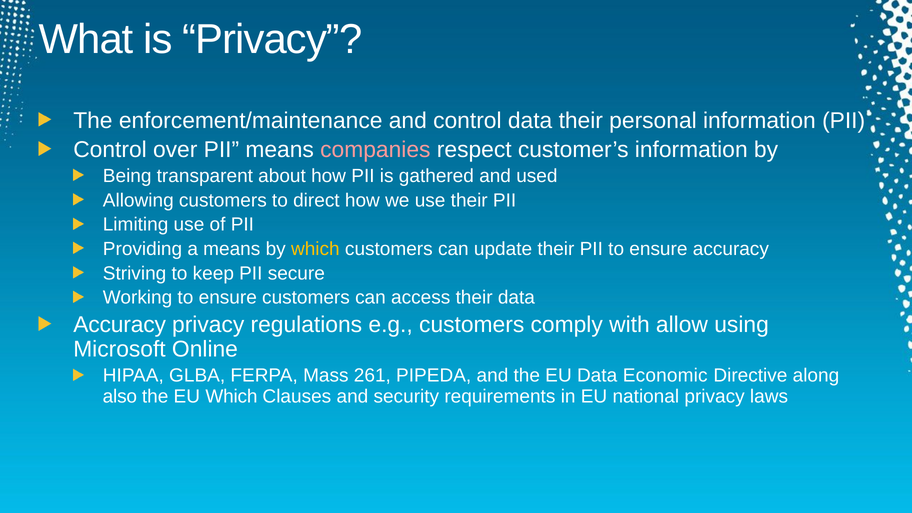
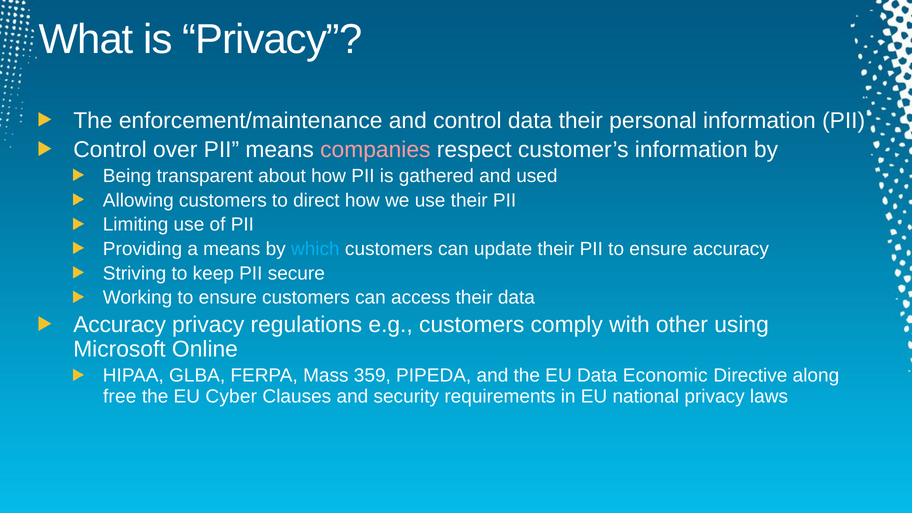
which colour: yellow -> light blue (315, 249)
allow: allow -> other (682, 325)
261: 261 -> 359 (372, 376)
also: also -> free (120, 396)
EU Which: Which -> Cyber (231, 396)
